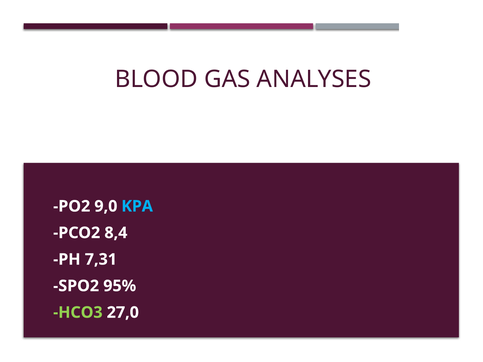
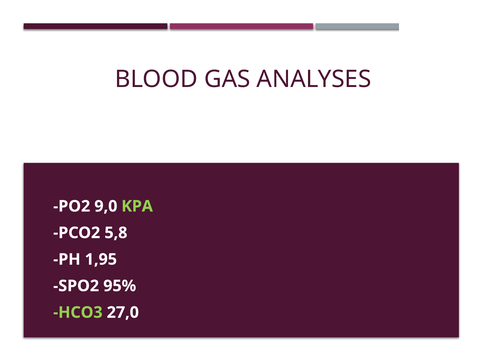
KPA colour: light blue -> light green (137, 206)
8,4: 8,4 -> 5,8 (116, 233)
7,31: 7,31 -> 1,95 (101, 260)
